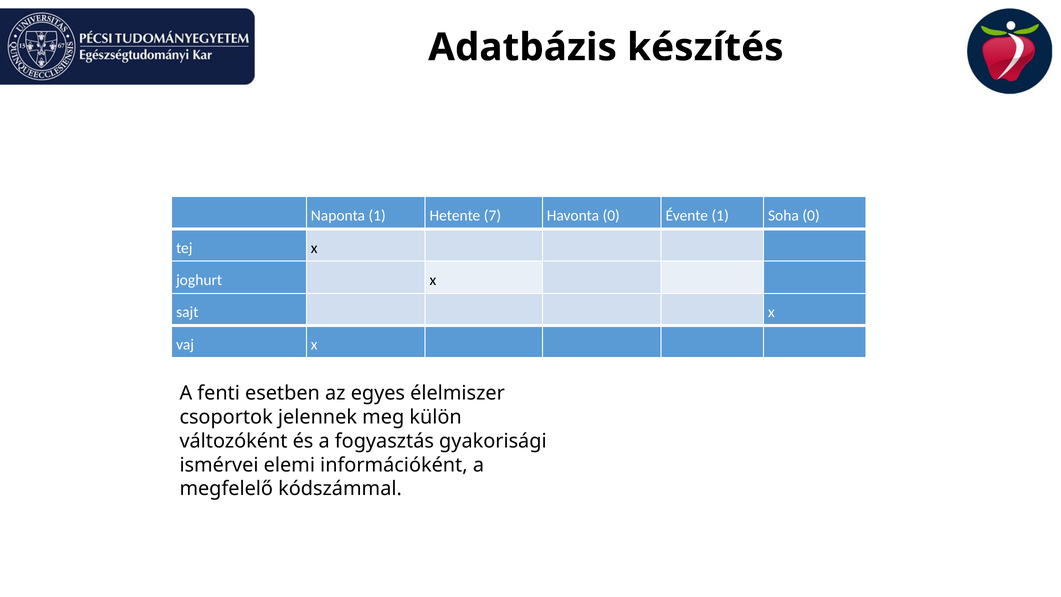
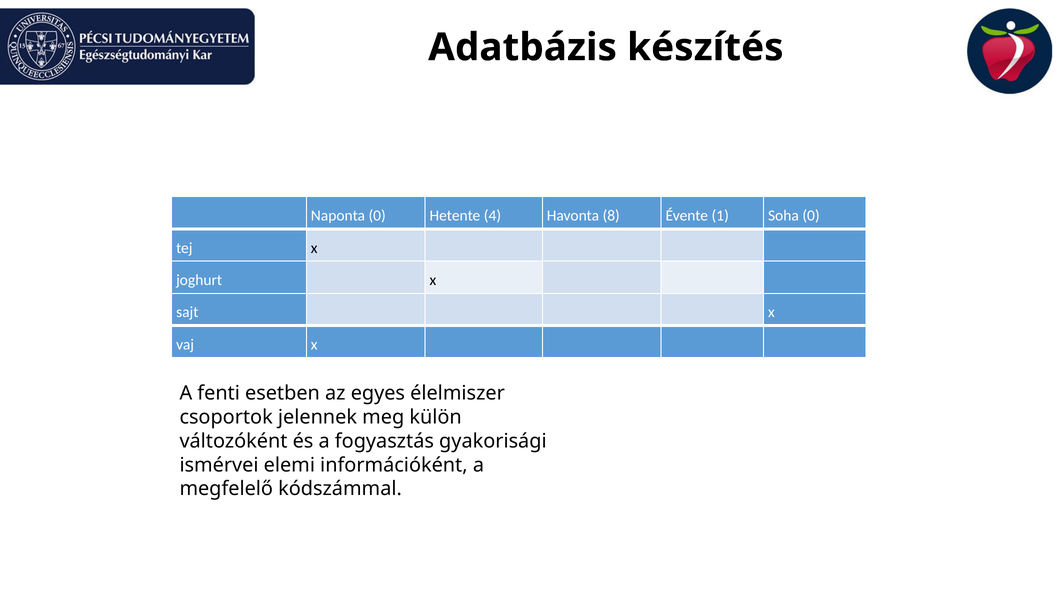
Naponta 1: 1 -> 0 (377, 216)
7: 7 -> 4 (492, 216)
Havonta 0: 0 -> 8 (611, 216)
